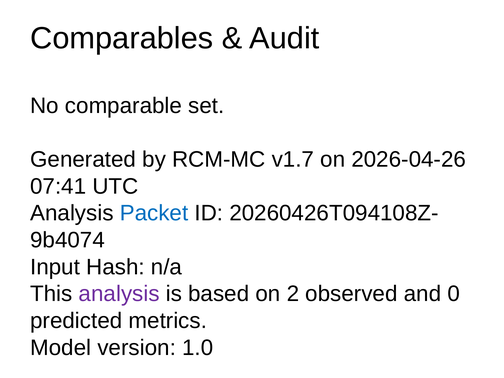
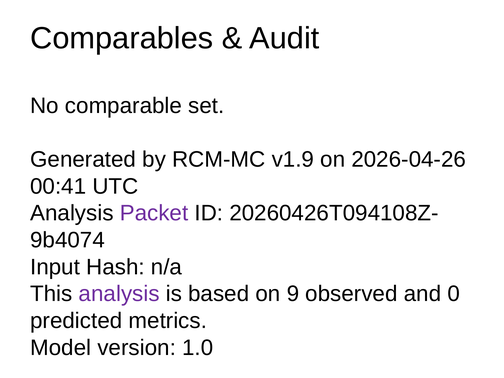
v1.7: v1.7 -> v1.9 (293, 159)
07:41: 07:41 -> 00:41 (58, 186)
Packet colour: blue -> purple (154, 213)
2: 2 -> 9 (293, 294)
